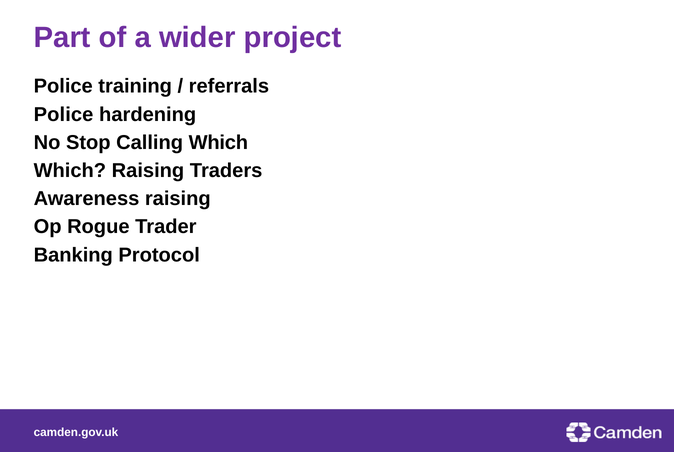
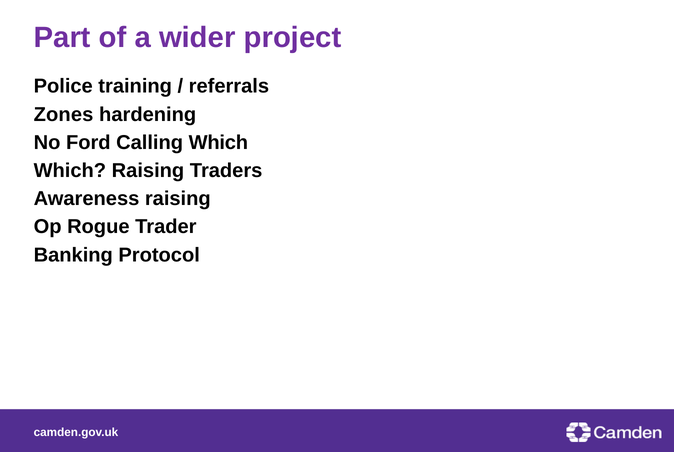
Police: Police -> Zones (64, 114)
Stop: Stop -> Ford (88, 143)
